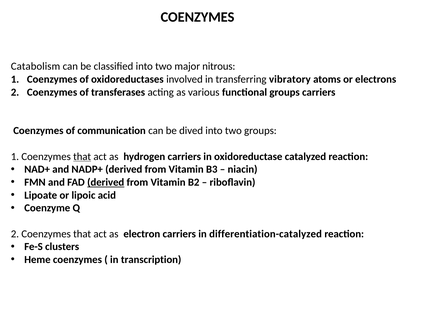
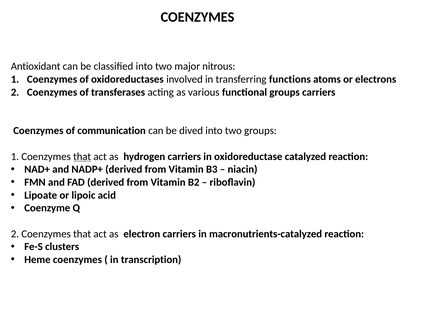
Catabolism: Catabolism -> Antioxidant (36, 66)
vibratory: vibratory -> functions (290, 79)
derived underline: present -> none (106, 182)
differentiation-catalyzed: differentiation-catalyzed -> macronutrients-catalyzed (266, 234)
